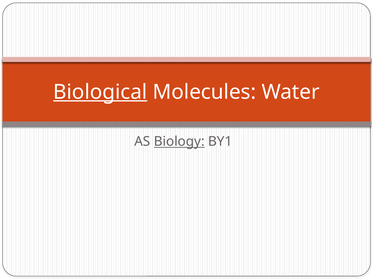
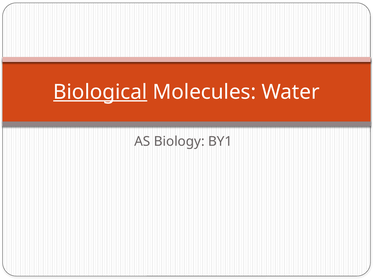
Biology underline: present -> none (179, 141)
